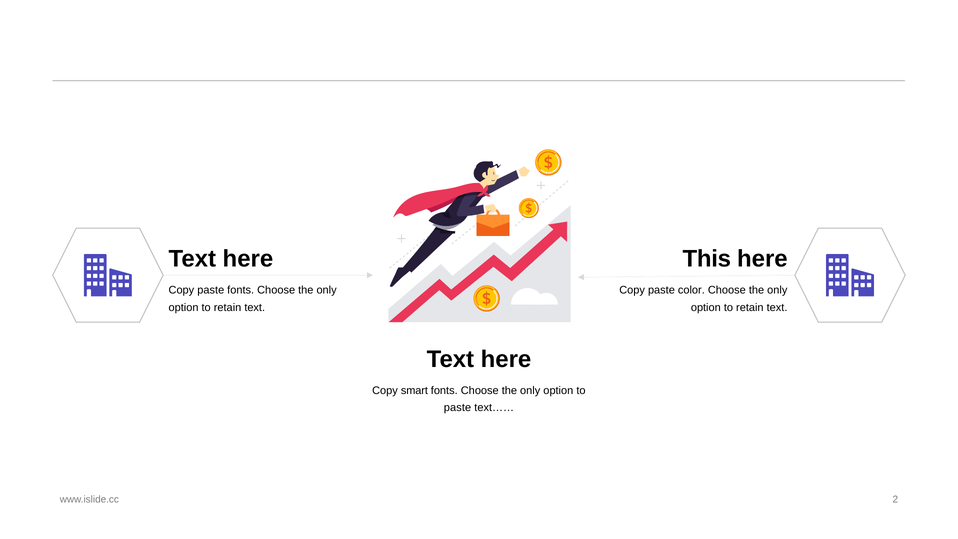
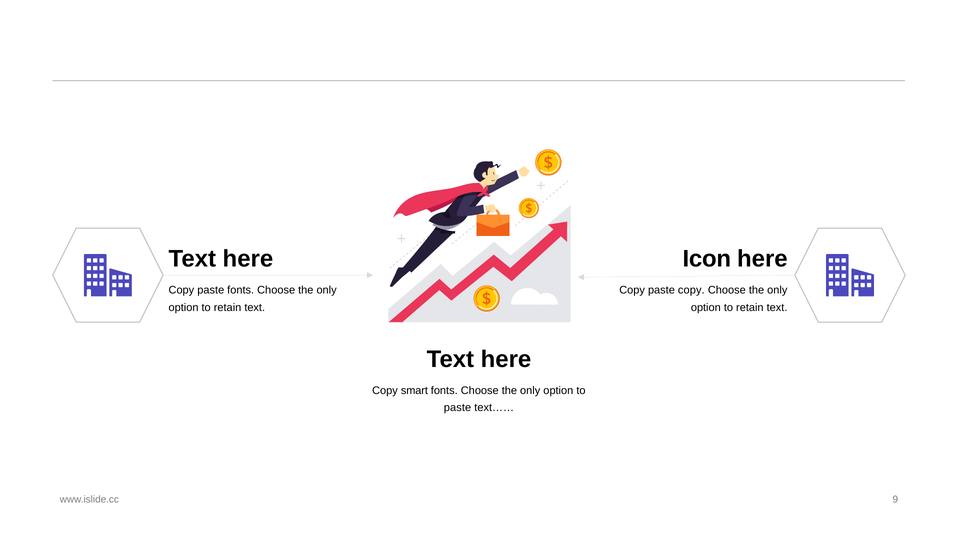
This: This -> Icon (707, 259)
paste color: color -> copy (691, 290)
2: 2 -> 9 (895, 499)
